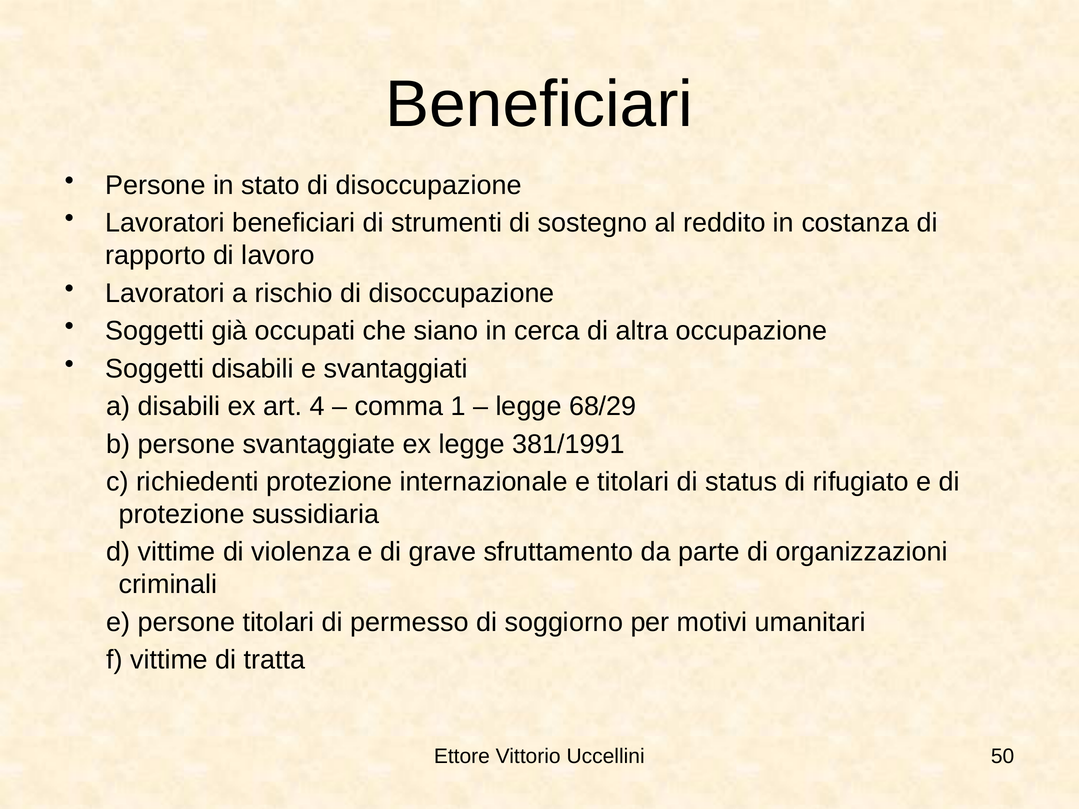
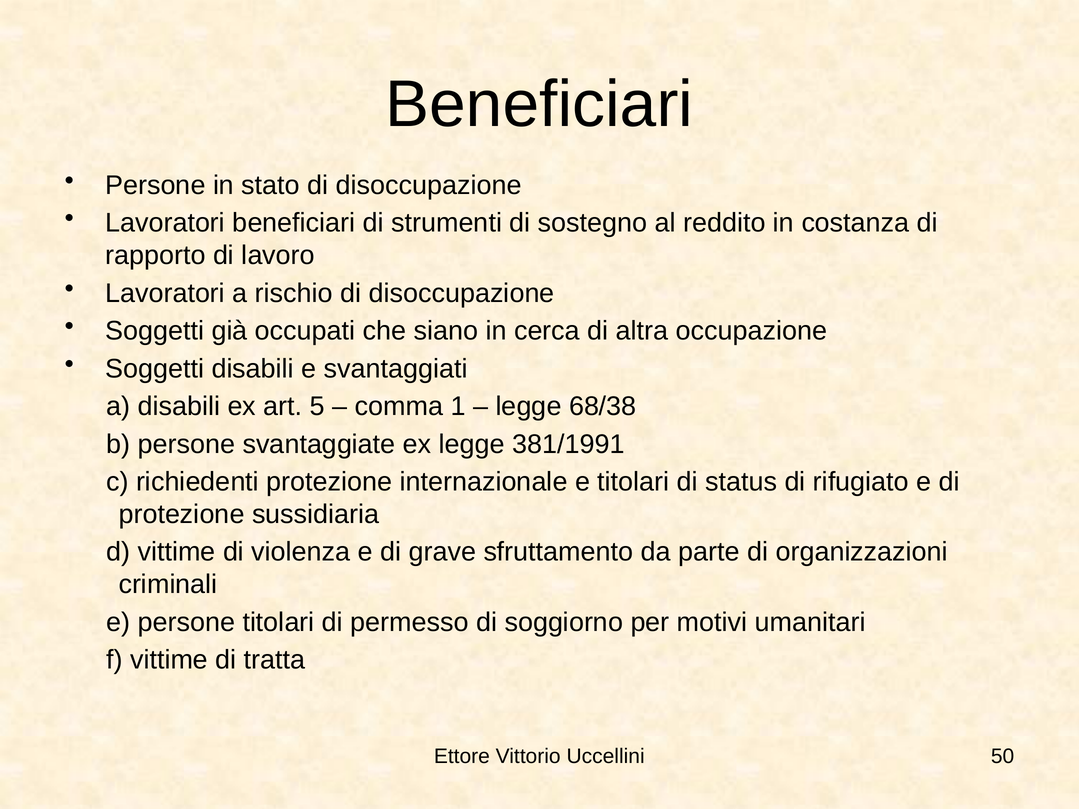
4: 4 -> 5 (317, 407)
68/29: 68/29 -> 68/38 (603, 407)
